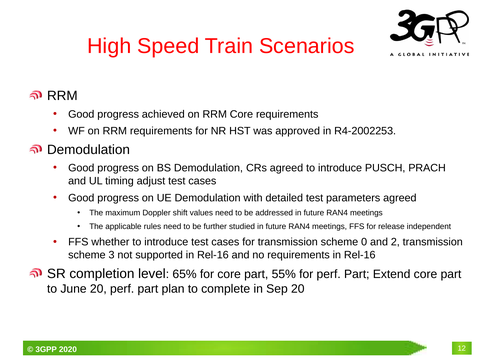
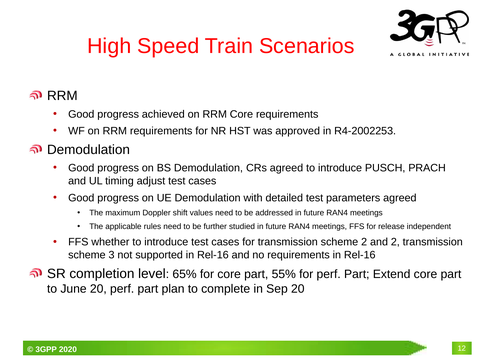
scheme 0: 0 -> 2 (364, 242)
